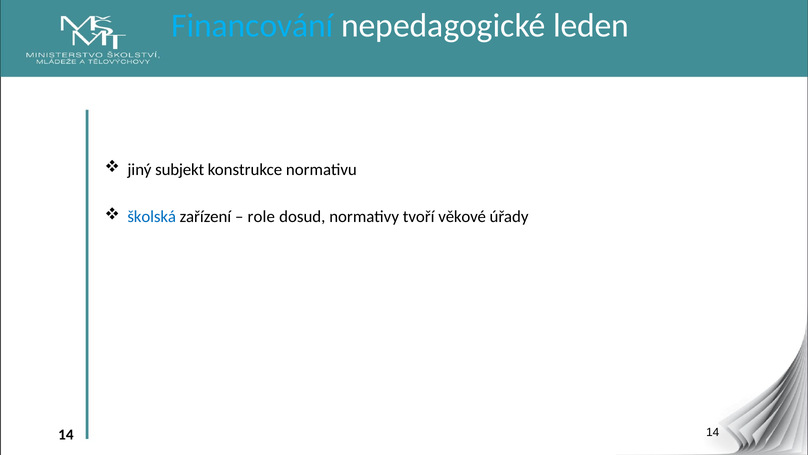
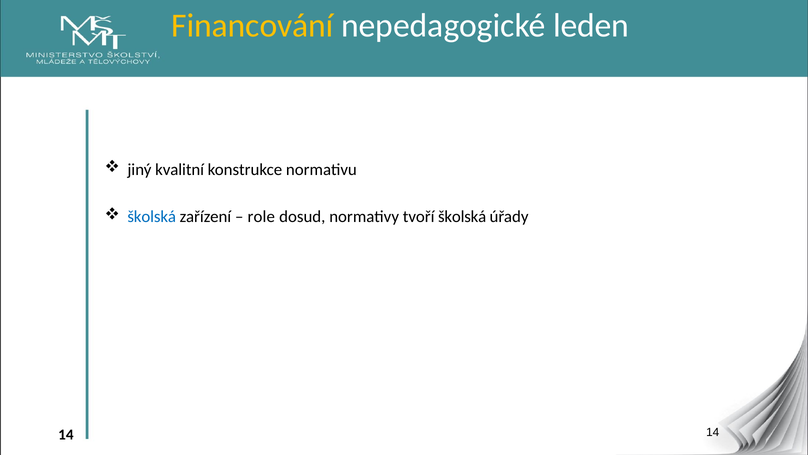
Financování colour: light blue -> yellow (252, 26)
subjekt: subjekt -> kvalitní (180, 169)
tvoří věkové: věkové -> školská (462, 217)
